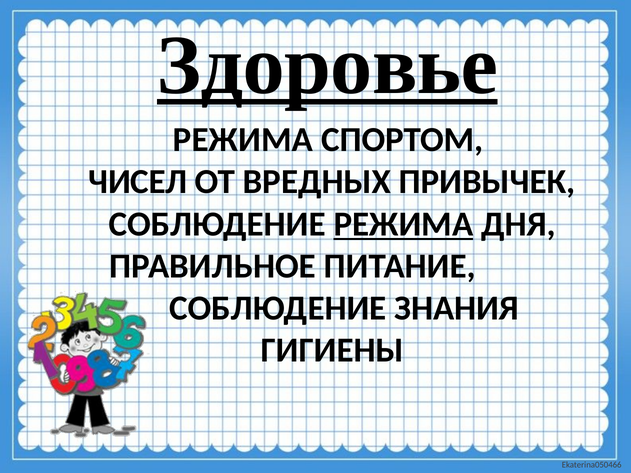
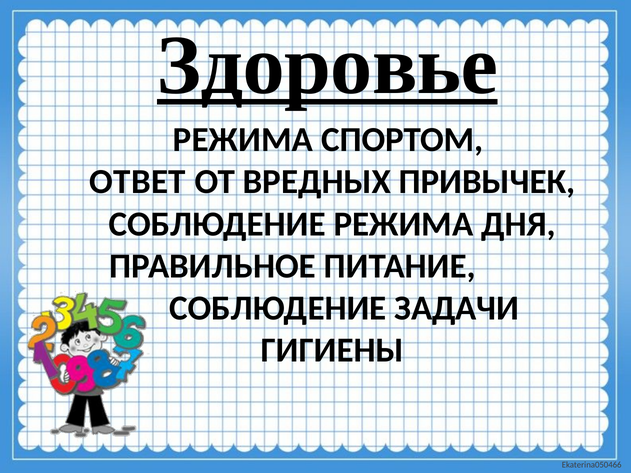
ЧИСЕЛ: ЧИСЕЛ -> ОТВЕТ (138, 182)
РЕЖИМА underline: present -> none (403, 224)
ЗНАНИЯ: ЗНАНИЯ -> ЗАДАЧИ (457, 308)
